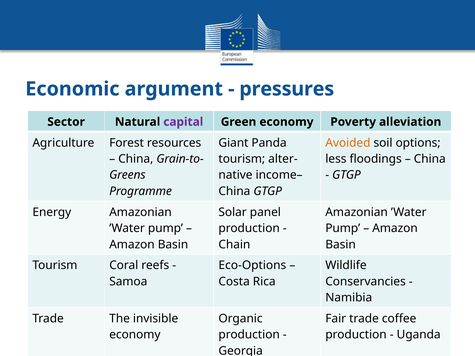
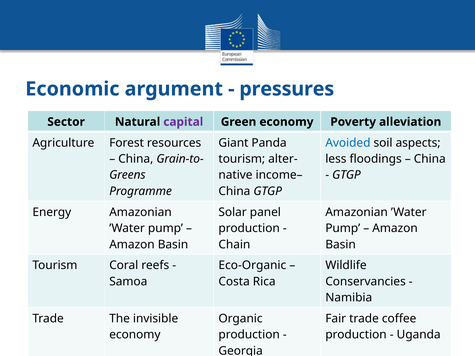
Avoided colour: orange -> blue (348, 143)
options: options -> aspects (418, 143)
Eco-Options: Eco-Options -> Eco-Organic (252, 266)
